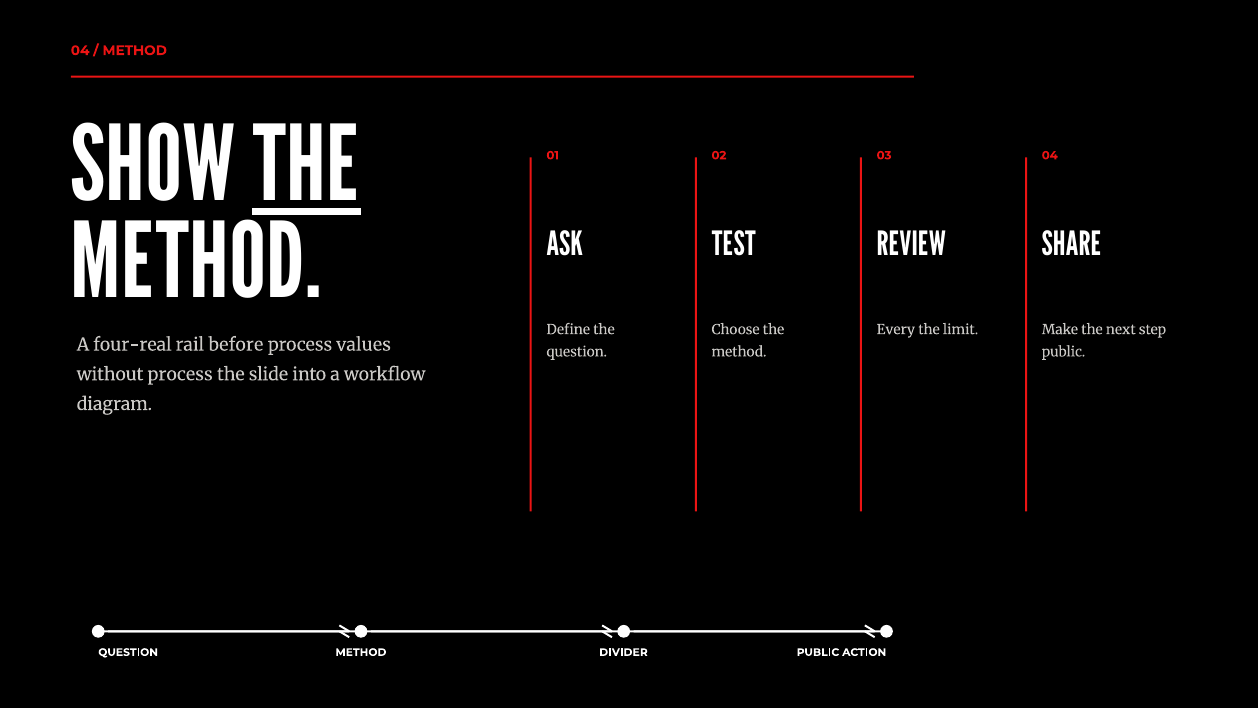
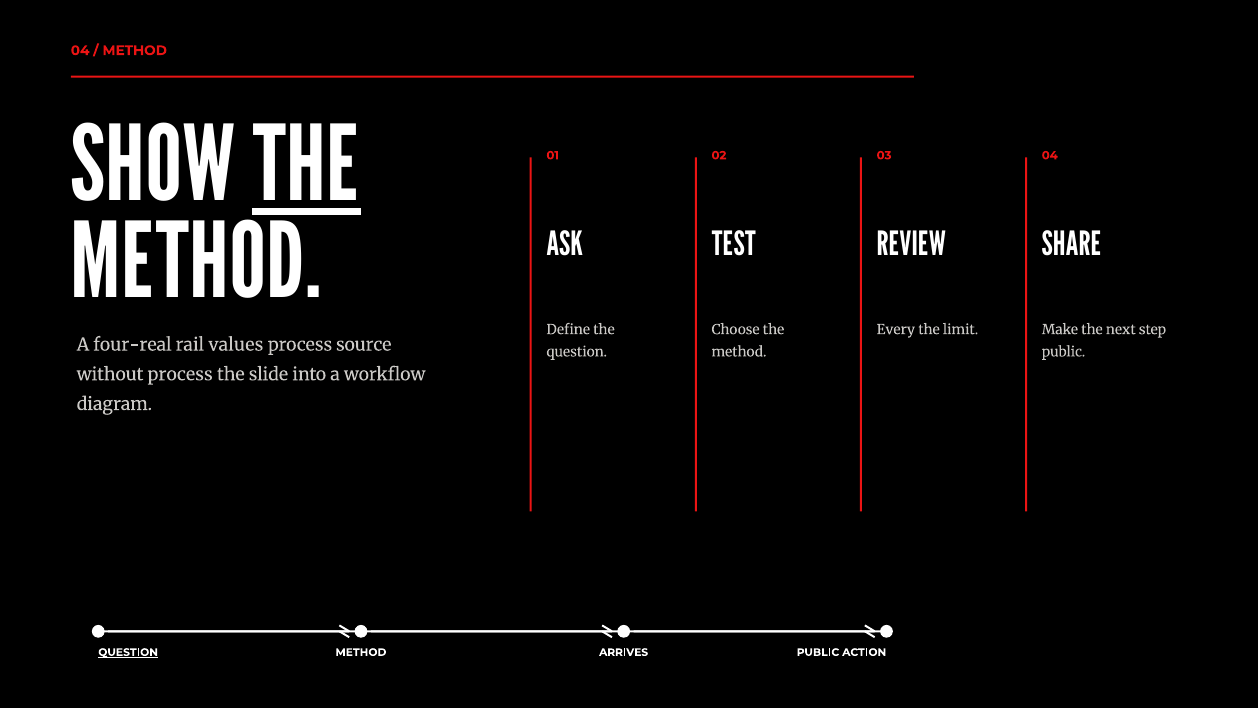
before: before -> values (236, 345)
values: values -> source (364, 345)
QUESTION underline: none -> present (128, 652)
DIVIDER: DIVIDER -> ARRIVES (624, 652)
